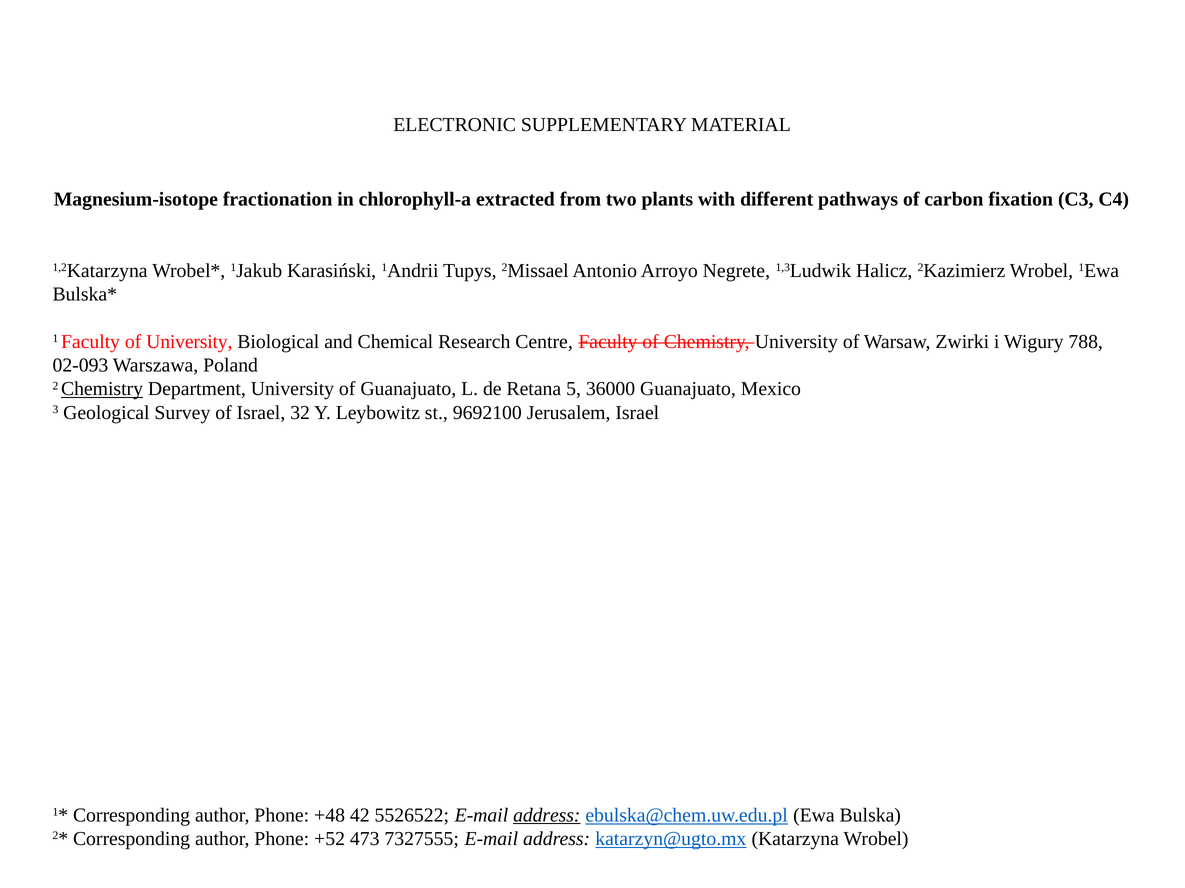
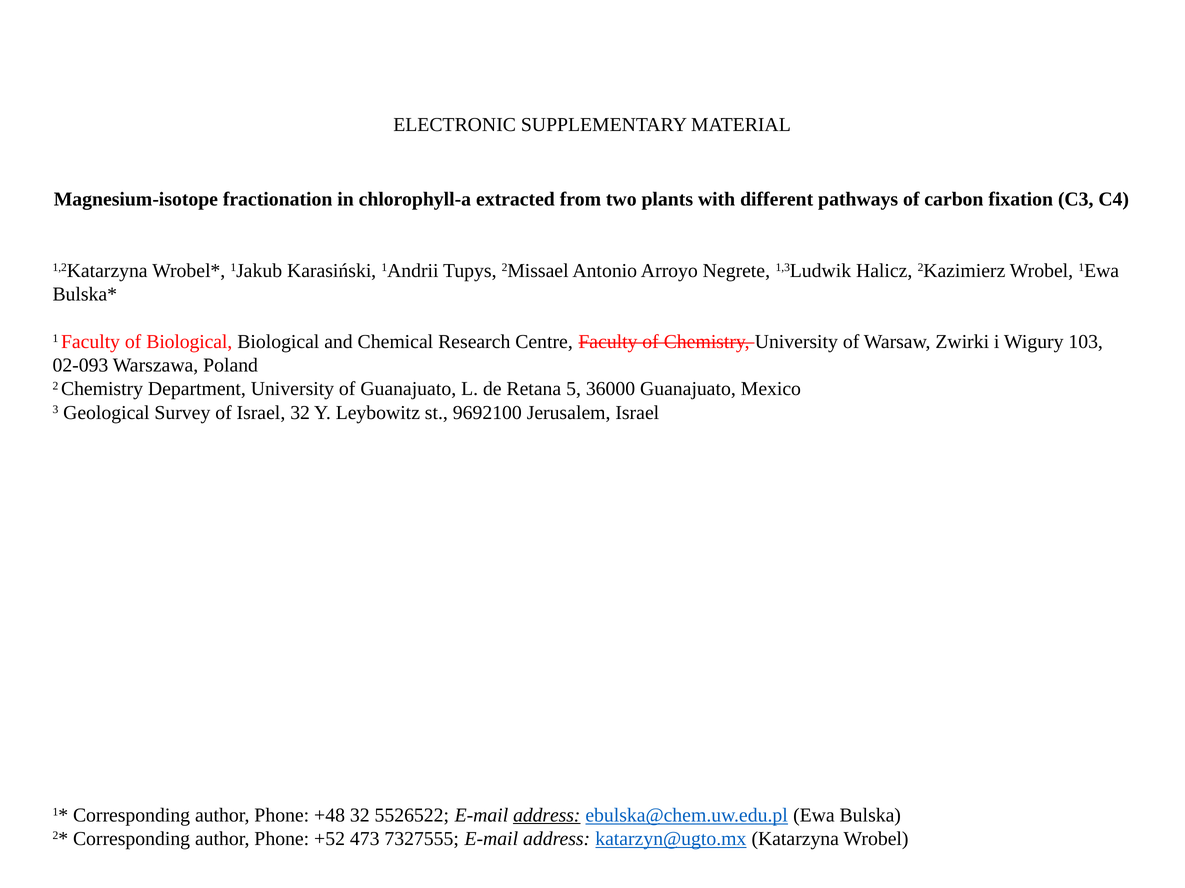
of University: University -> Biological (189, 342)
788: 788 -> 103 (1086, 342)
Chemistry underline: present -> none (102, 389)
+48 42: 42 -> 32 (360, 816)
